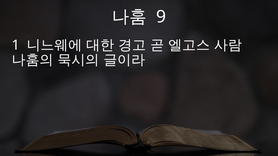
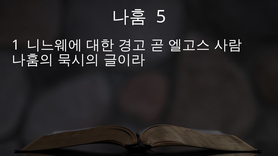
9: 9 -> 5 (161, 17)
